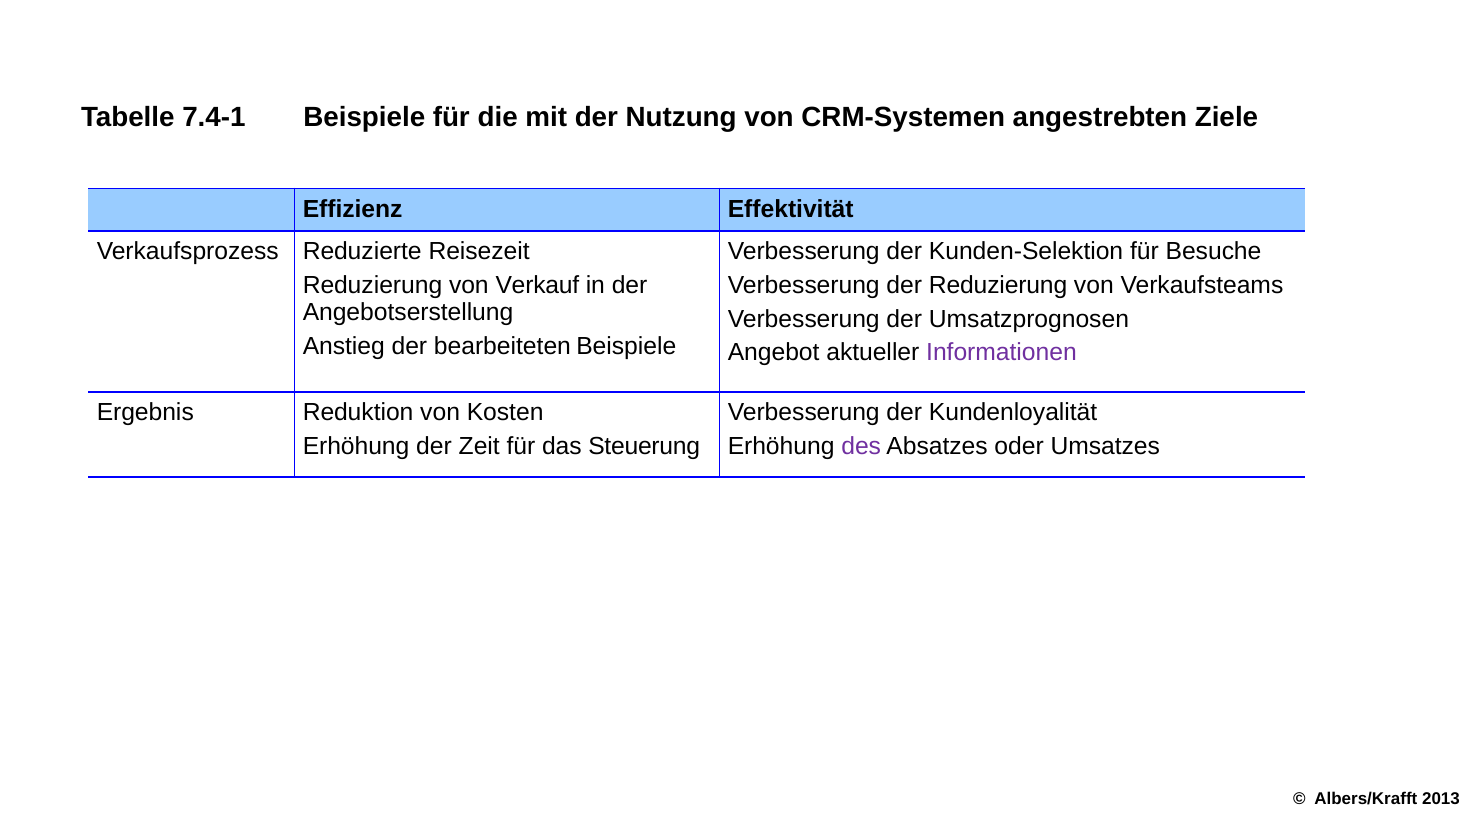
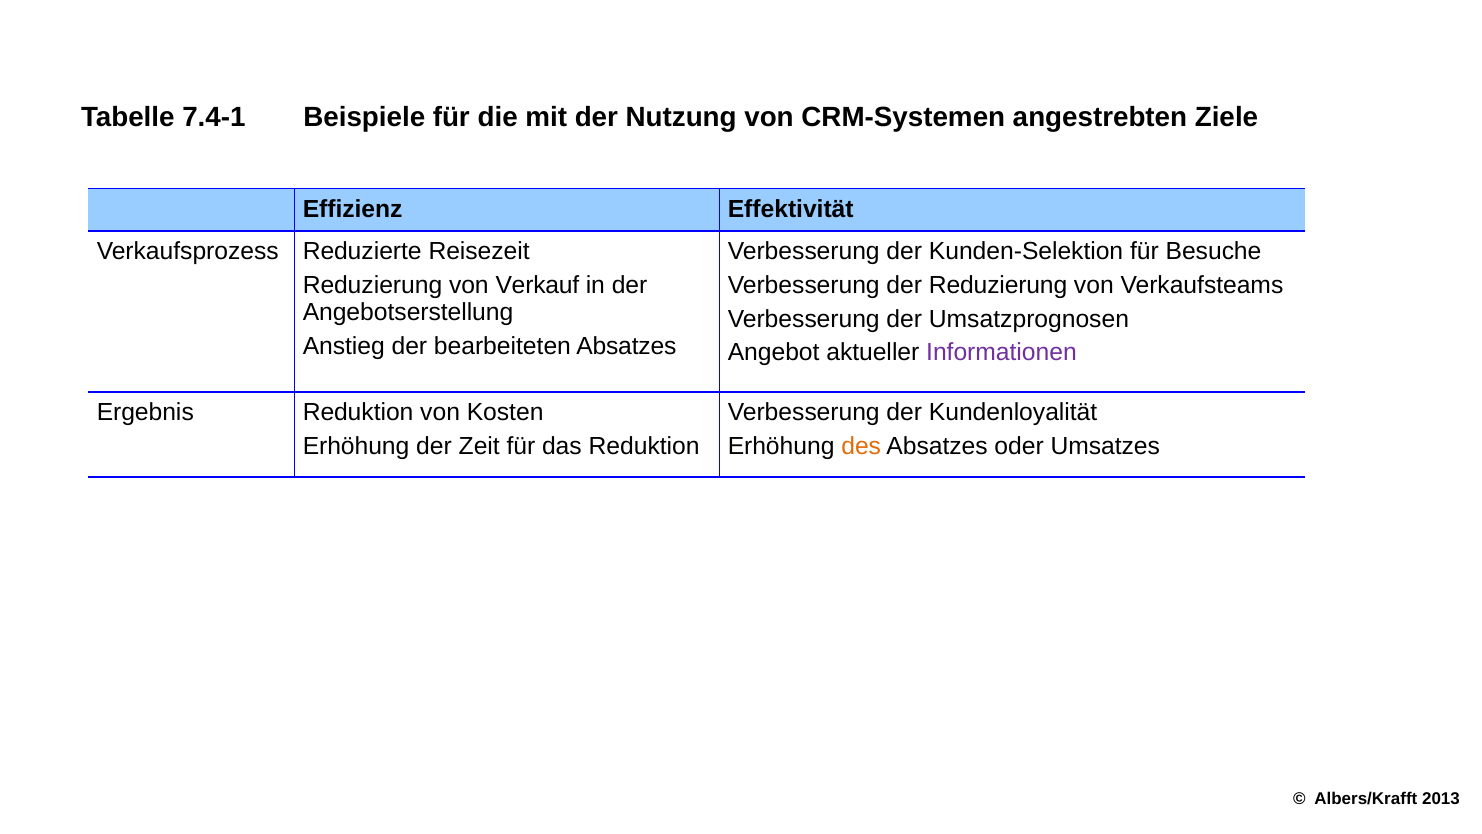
bearbeiteten Beispiele: Beispiele -> Absatzes (626, 346)
das Steuerung: Steuerung -> Reduktion (644, 446)
des colour: purple -> orange (861, 446)
